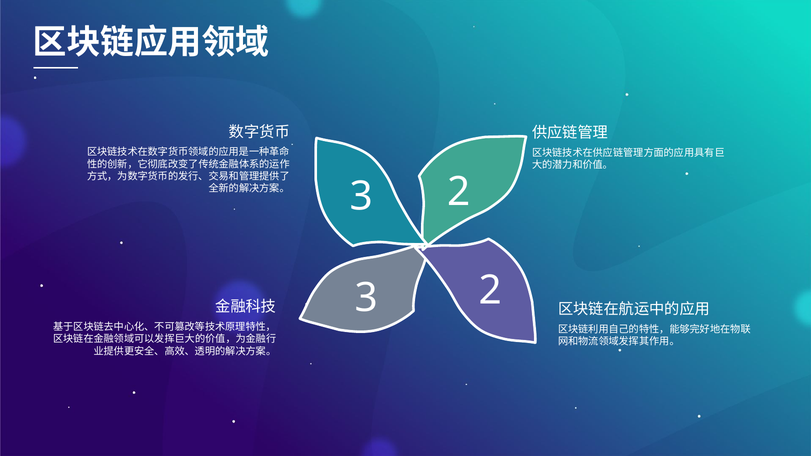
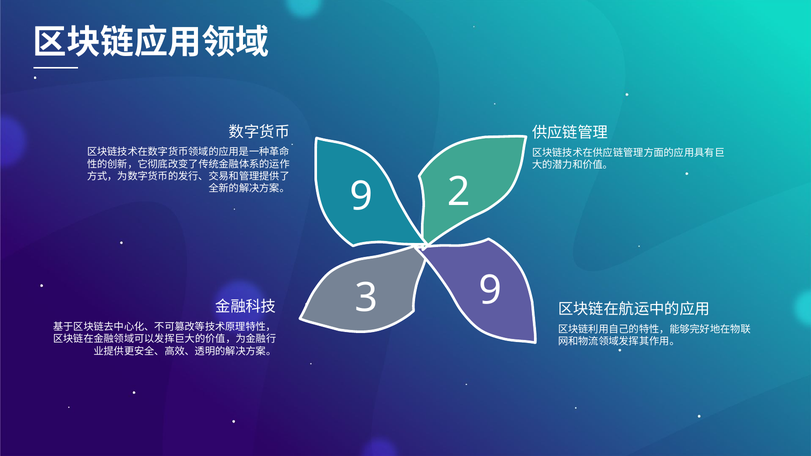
3: 3 -> 9 (361, 196)
3 2: 2 -> 9 (490, 291)
